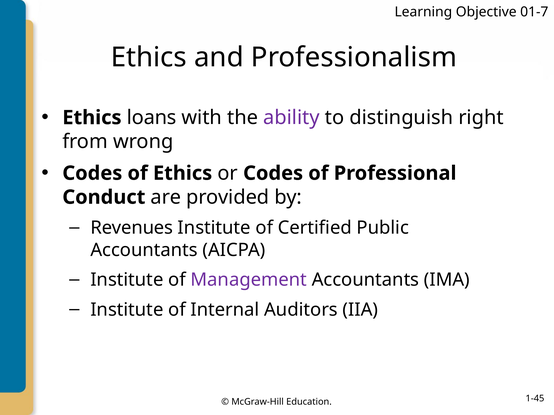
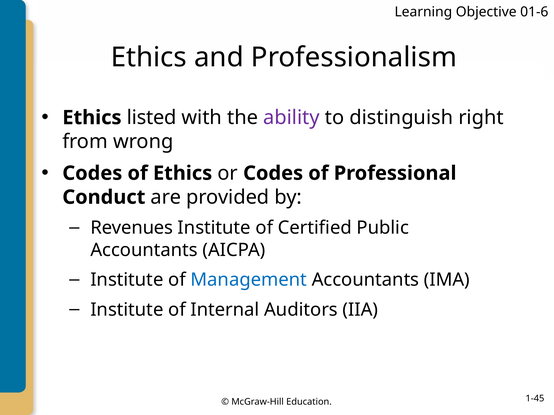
01-7: 01-7 -> 01-6 (534, 12)
loans: loans -> listed (152, 118)
Management colour: purple -> blue (249, 280)
